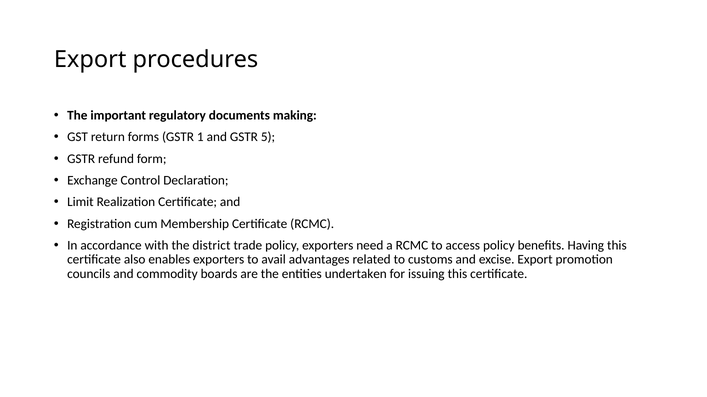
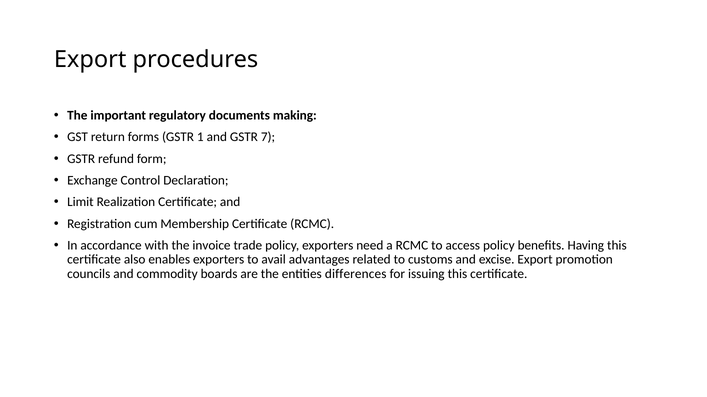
5: 5 -> 7 (268, 137)
district: district -> invoice (212, 246)
undertaken: undertaken -> differences (356, 274)
